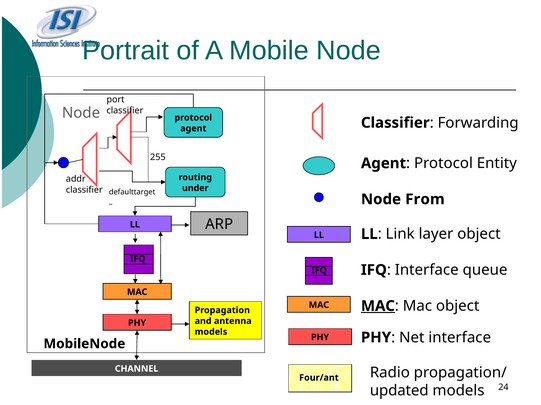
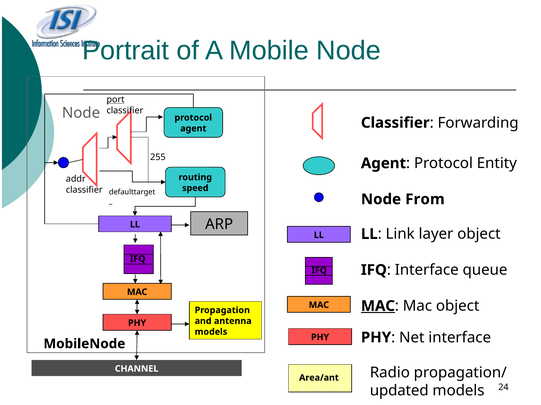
port underline: none -> present (116, 100)
under: under -> speed (195, 188)
Four/ant: Four/ant -> Area/ant (319, 378)
